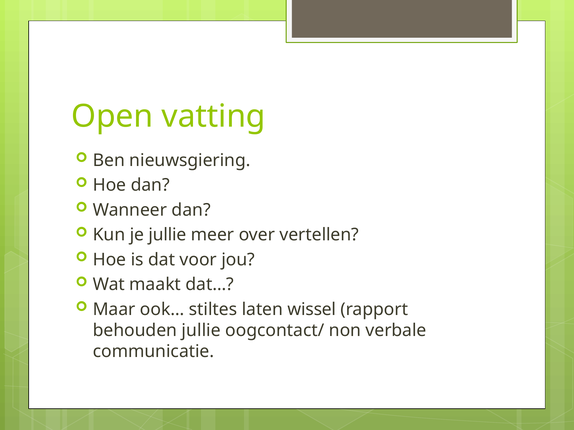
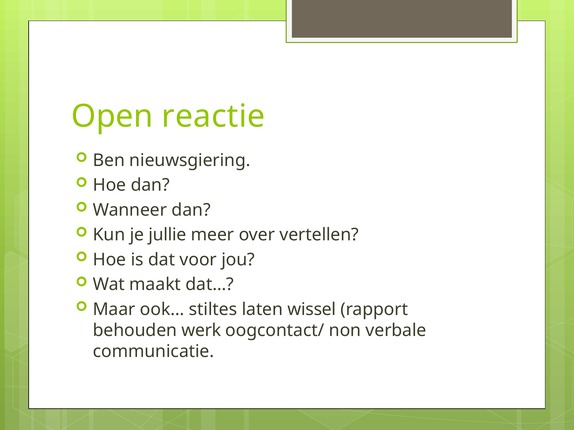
vatting: vatting -> reactie (213, 116)
behouden jullie: jullie -> werk (201, 331)
